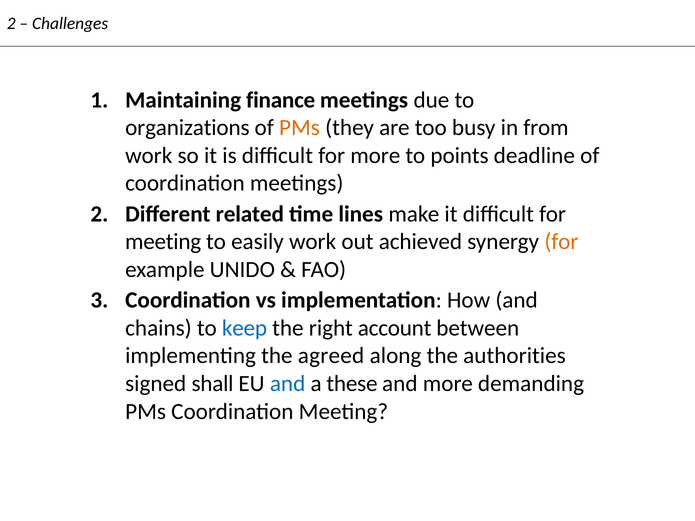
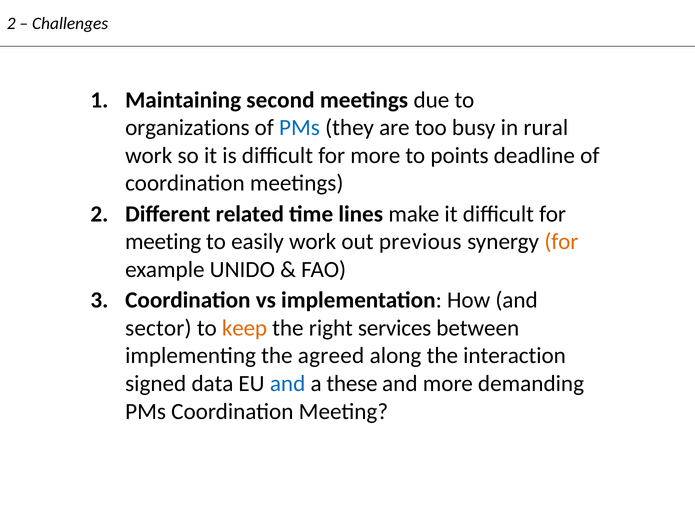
finance: finance -> second (280, 100)
PMs colour: orange -> blue (300, 128)
from: from -> rural (546, 128)
achieved: achieved -> previous (420, 242)
chains: chains -> sector (158, 328)
keep colour: blue -> orange (245, 328)
account: account -> services (395, 328)
authorities: authorities -> interaction (515, 356)
shall: shall -> data (212, 384)
